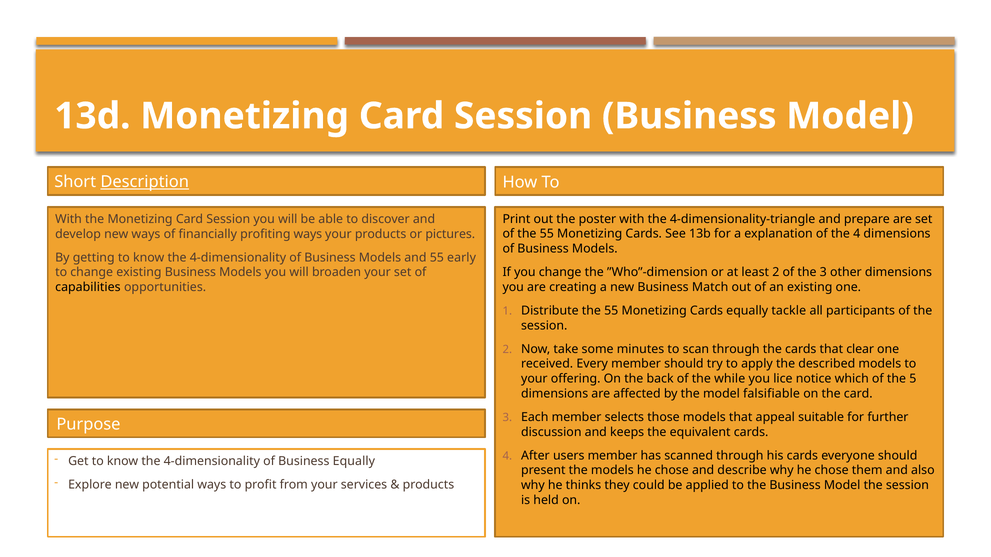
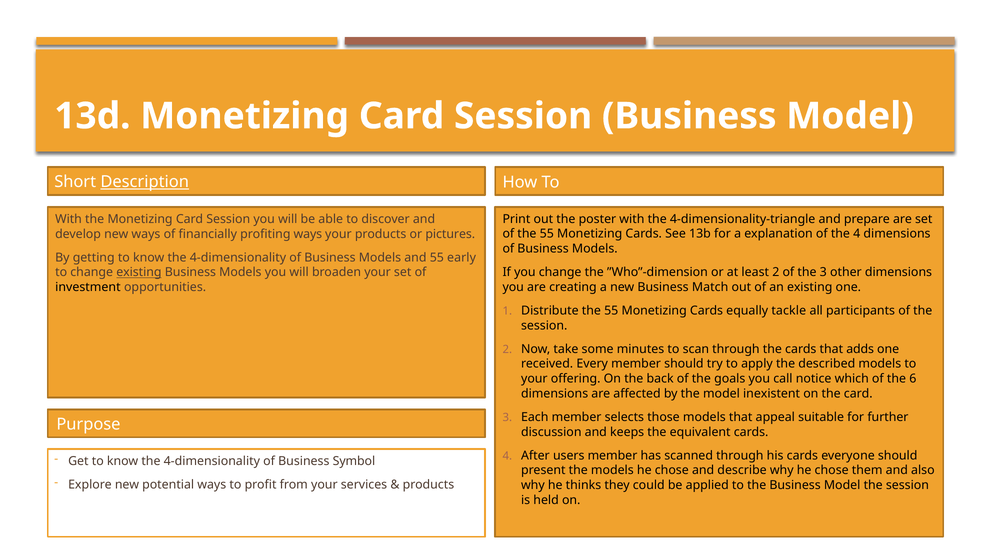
existing underline: none -> present (139, 273)
capabilities: capabilities -> investment (88, 287)
clear: clear -> adds (860, 349)
while: while -> goals (730, 379)
lice: lice -> call (783, 379)
5: 5 -> 6 (913, 379)
falsifiable: falsifiable -> inexistent (772, 394)
Business Equally: Equally -> Symbol (354, 461)
